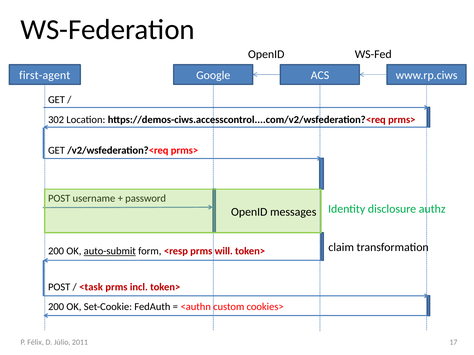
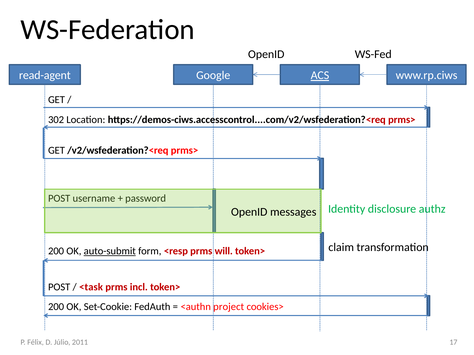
first-agent: first-agent -> read-agent (45, 76)
ACS underline: none -> present (320, 76)
custom: custom -> project (229, 307)
